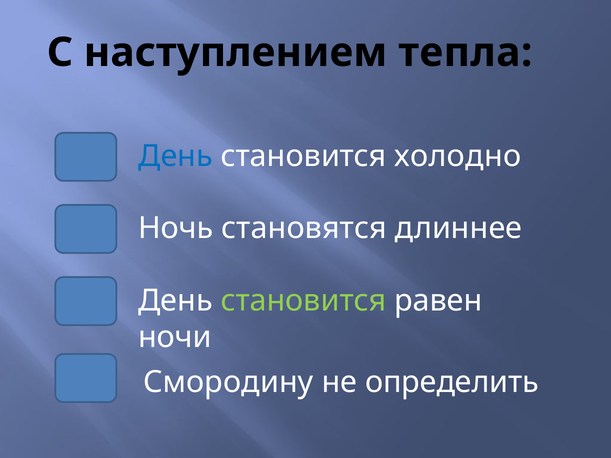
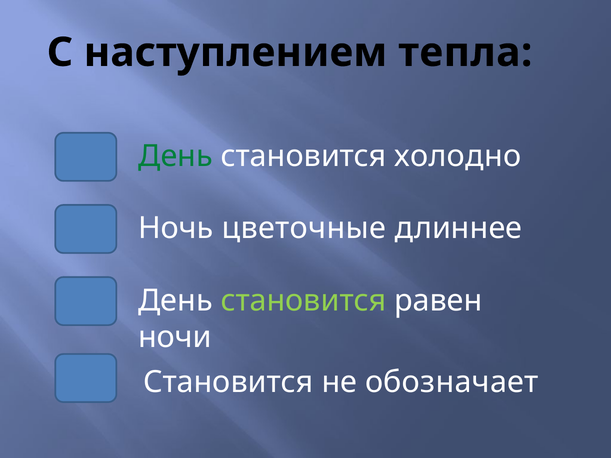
День colour: blue -> green (176, 156)
становятся: становятся -> цветочные (304, 229)
Смородину: Смородину -> Становится (228, 382)
определить: определить -> обозначает (452, 382)
